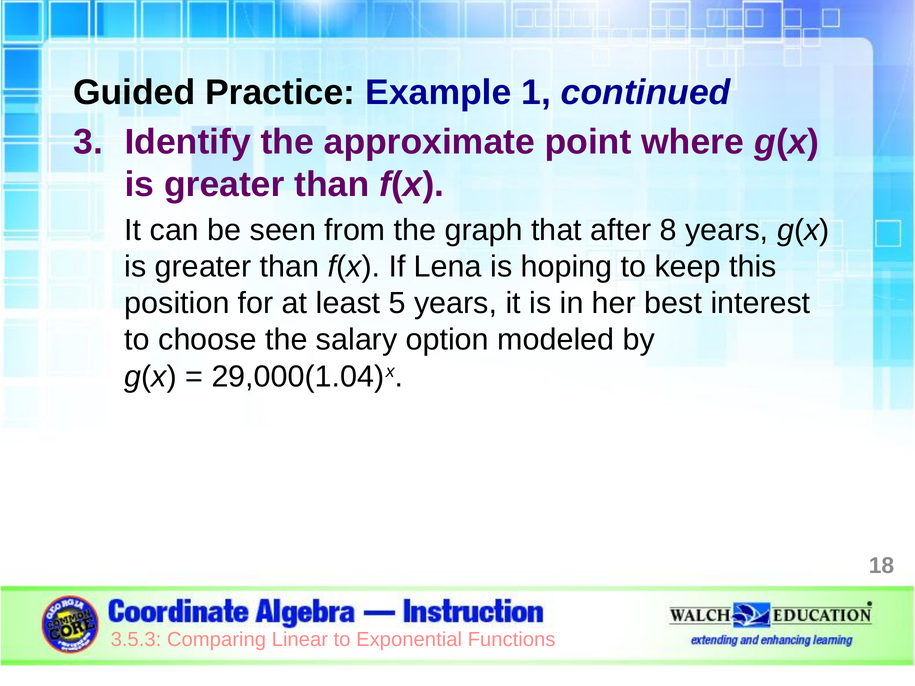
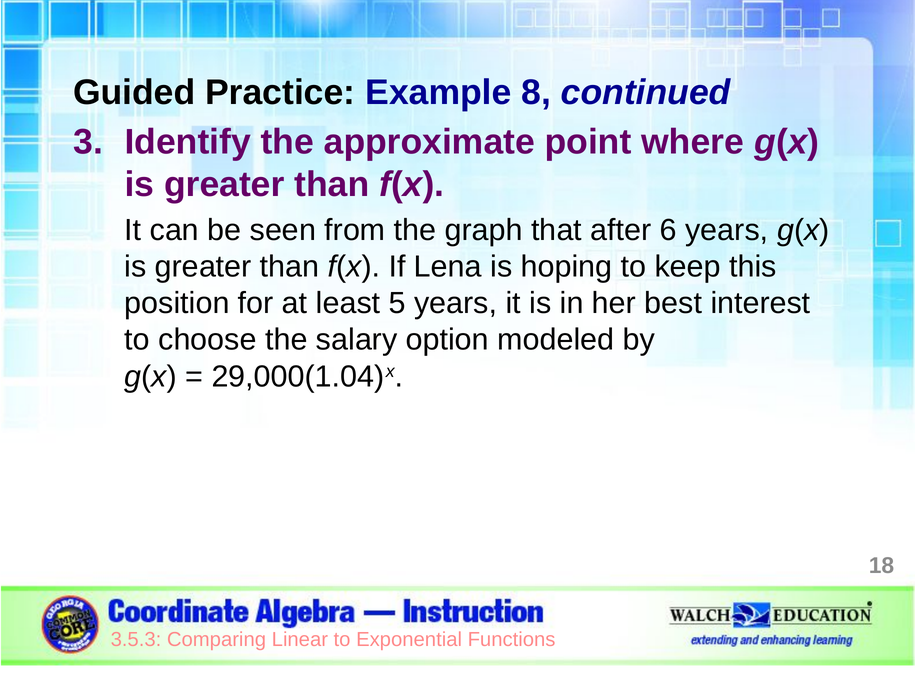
1: 1 -> 8 (536, 92)
8: 8 -> 6 (668, 230)
